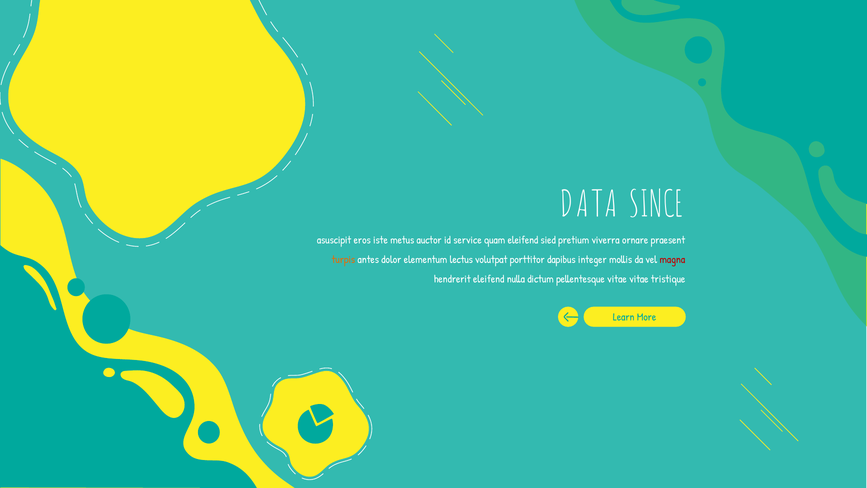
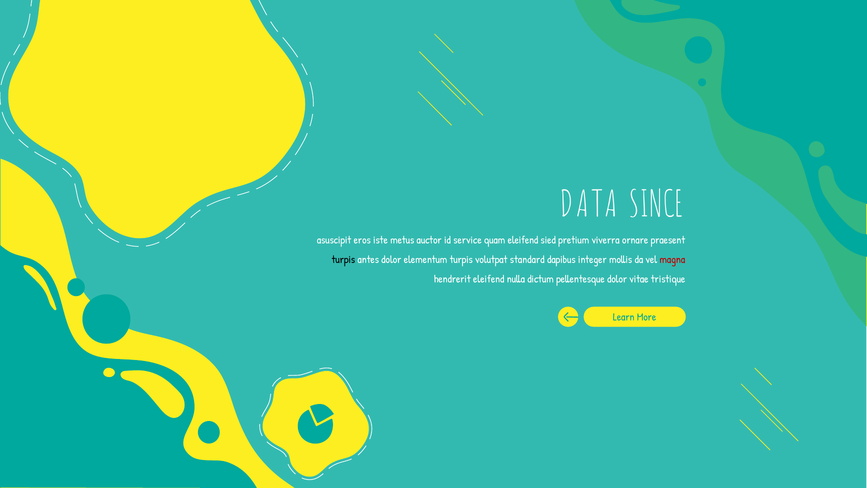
turpis colour: orange -> black (343, 260)
elementum lectus: lectus -> turpis (461, 260)
porttitor: porttitor -> standard (527, 260)
pellentesque vitae: vitae -> dolor (617, 279)
